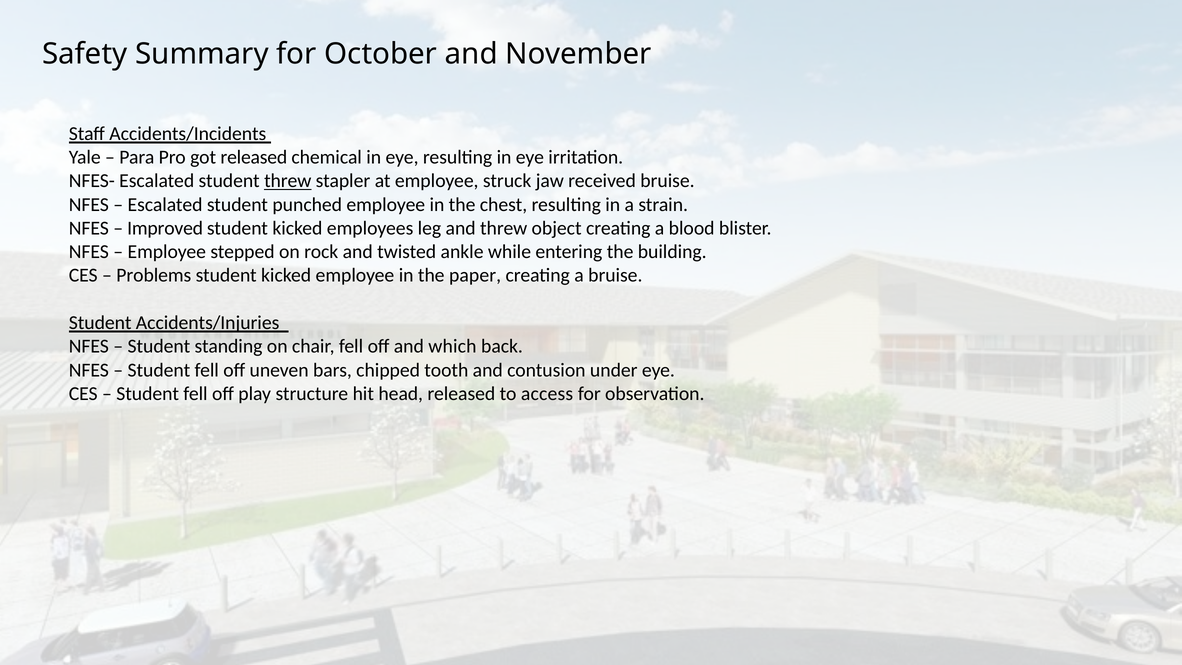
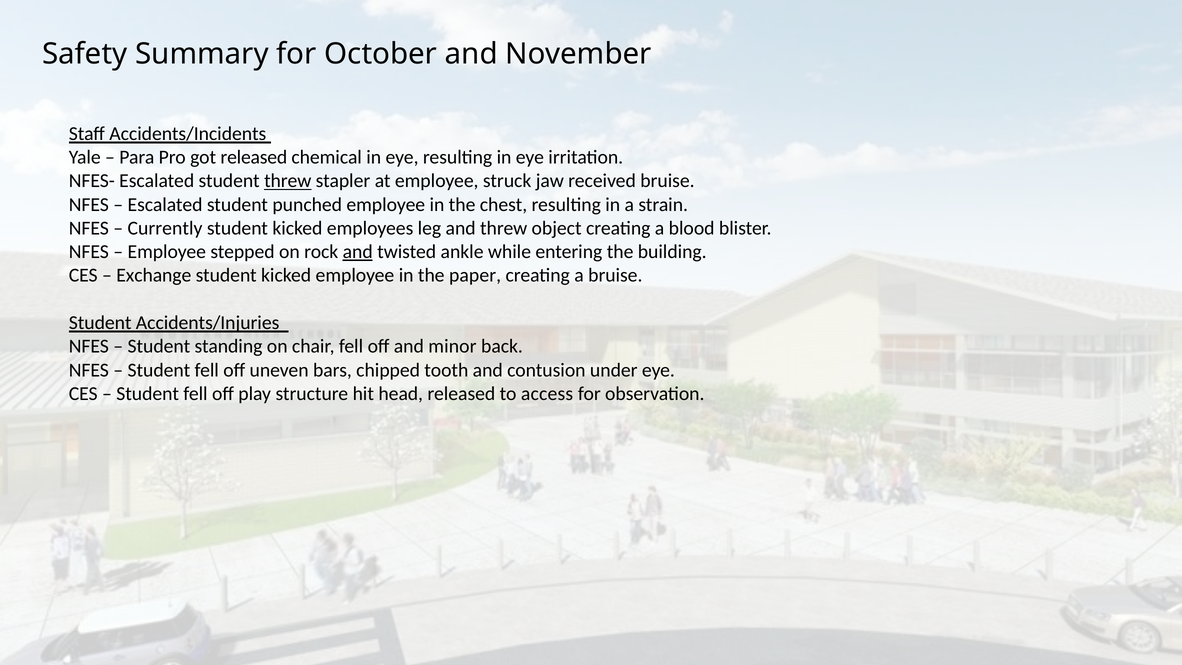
Improved: Improved -> Currently (165, 228)
and underline: none -> present (358, 252)
Problems: Problems -> Exchange (154, 275)
which: which -> minor (452, 346)
